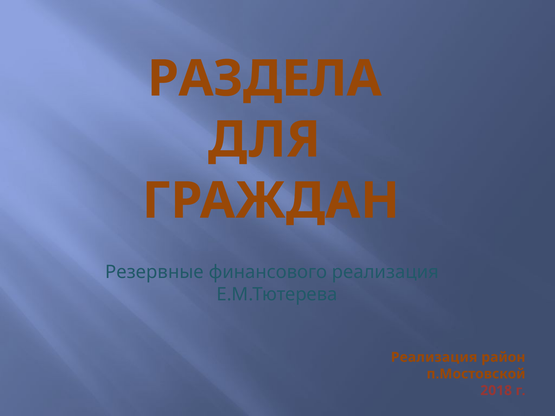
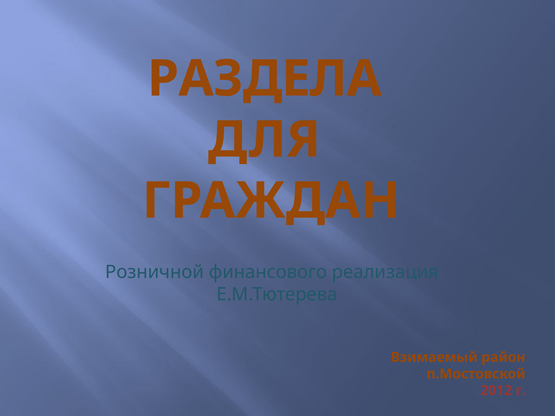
Резервные: Резервные -> Розничной (155, 272)
Реализация: Реализация -> Взимаемый (434, 357)
2018: 2018 -> 2012 (496, 391)
